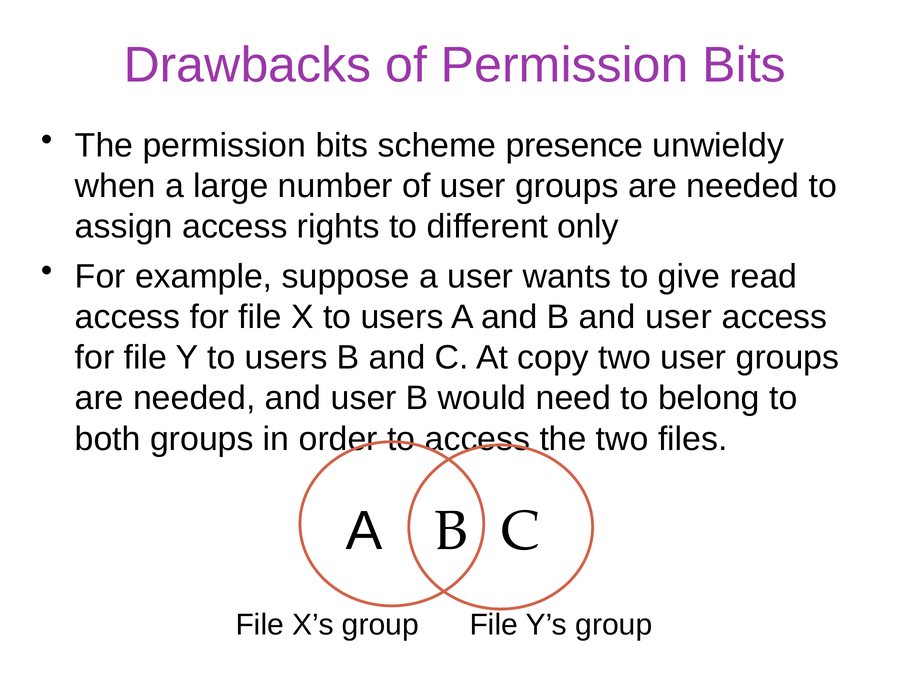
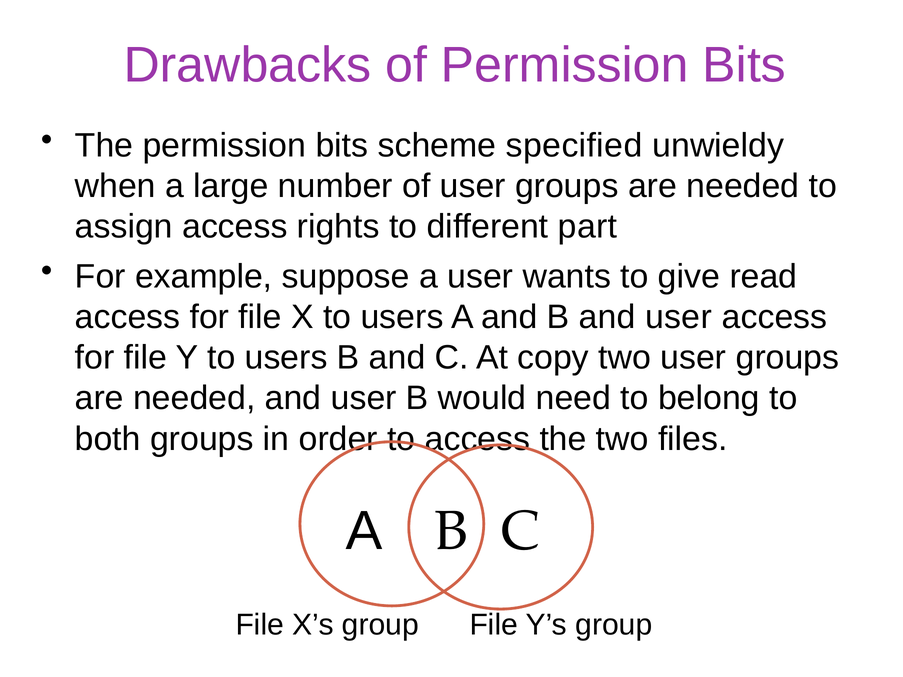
presence: presence -> specified (574, 145)
only: only -> part (588, 227)
